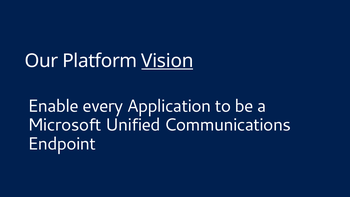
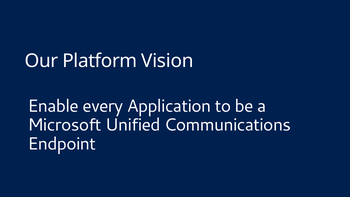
Vision underline: present -> none (167, 61)
